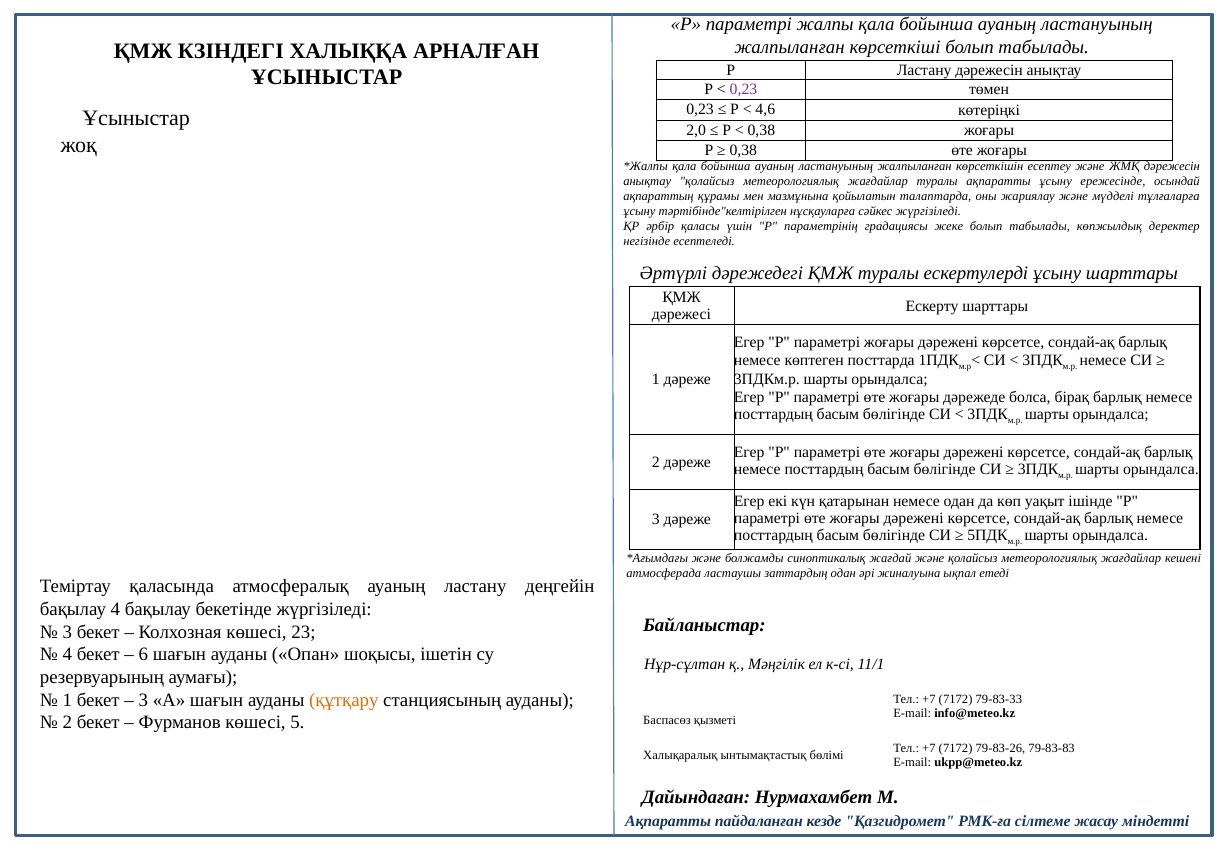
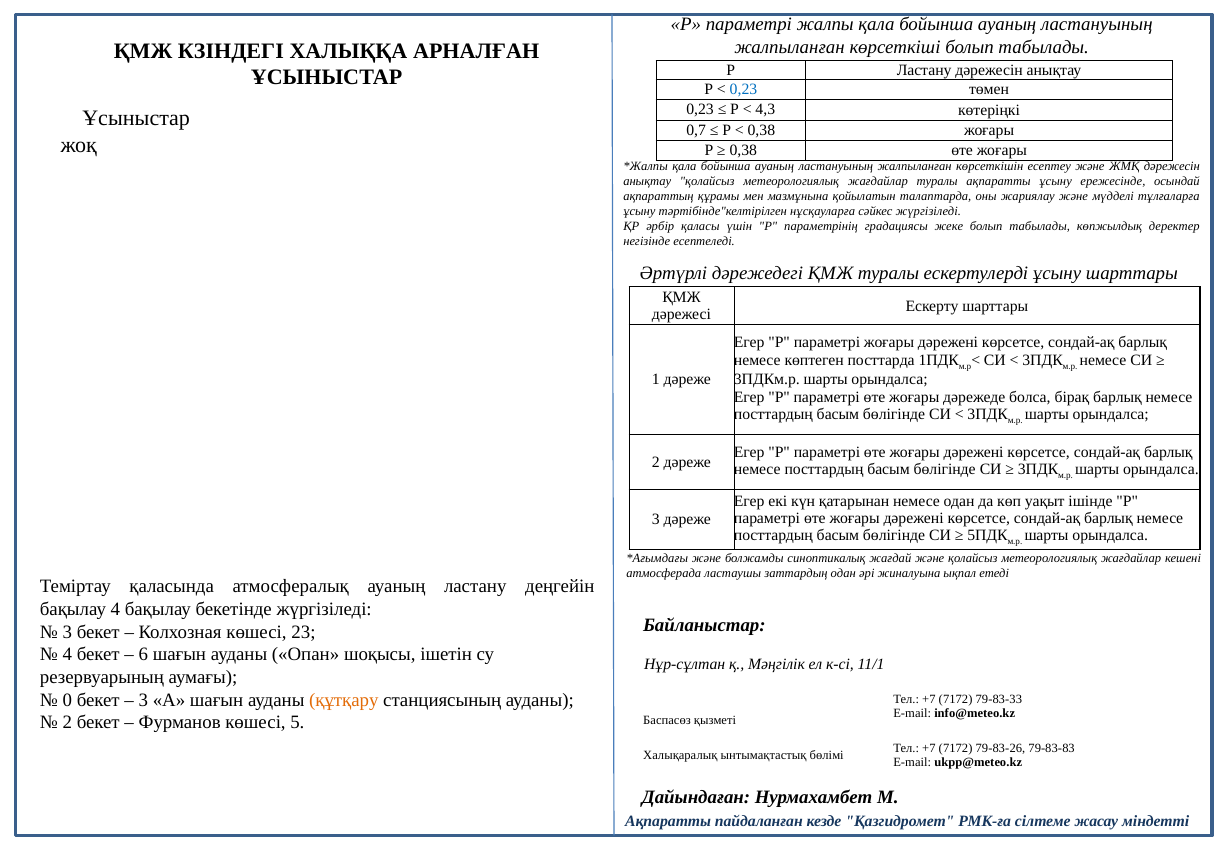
0,23 colour: purple -> blue (743, 89)
4,6: 4,6 -> 4,3 (765, 110)
2,0: 2,0 -> 0,7 (696, 130)
1: 1 -> 0 (67, 700)
